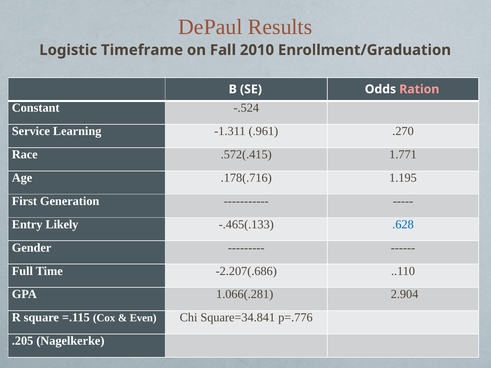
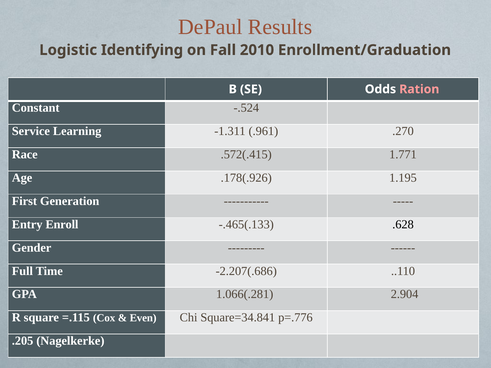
Timeframe: Timeframe -> Identifying (142, 50)
.178(.716: .178(.716 -> .178(.926 (246, 178)
Likely: Likely -> Enroll (62, 225)
.628 colour: blue -> black (403, 225)
